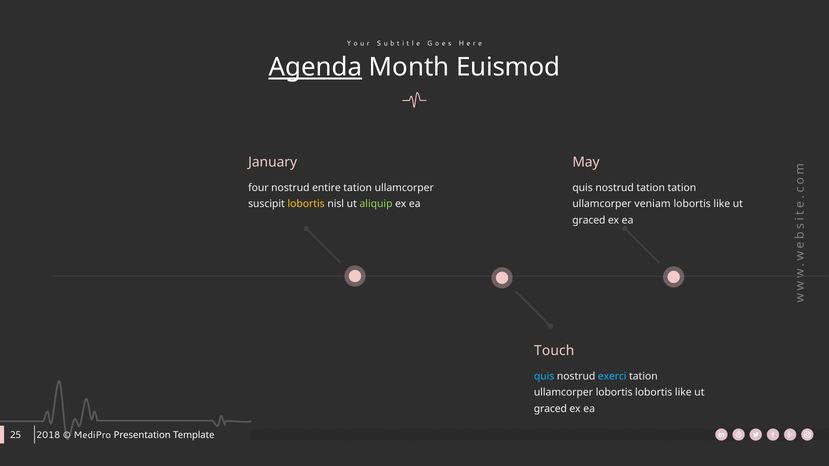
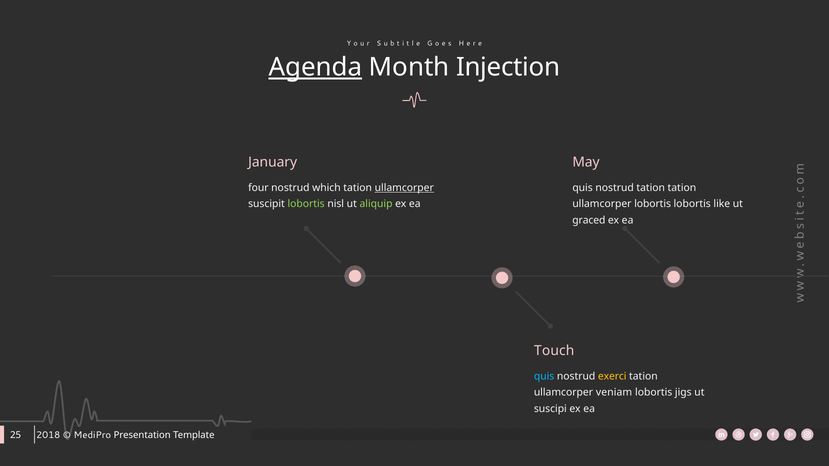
Euismod: Euismod -> Injection (508, 67)
entire: entire -> which (326, 188)
ullamcorper underline: none -> present (404, 188)
lobortis colour: yellow -> light green (306, 204)
ullamcorper veniam: veniam -> lobortis (653, 204)
exerci colour: light blue -> yellow (612, 377)
ullamcorper lobortis: lobortis -> veniam (614, 393)
like: like -> jigs (683, 393)
graced: graced -> suscipi (550, 409)
